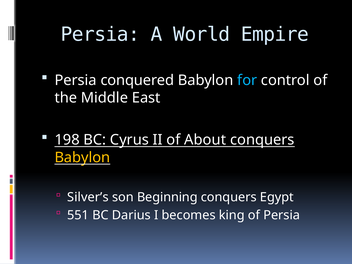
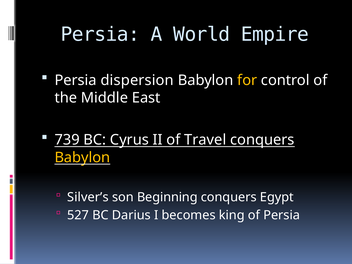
conquered: conquered -> dispersion (137, 80)
for colour: light blue -> yellow (247, 80)
198: 198 -> 739 (67, 140)
About: About -> Travel (205, 140)
551: 551 -> 527 (78, 215)
